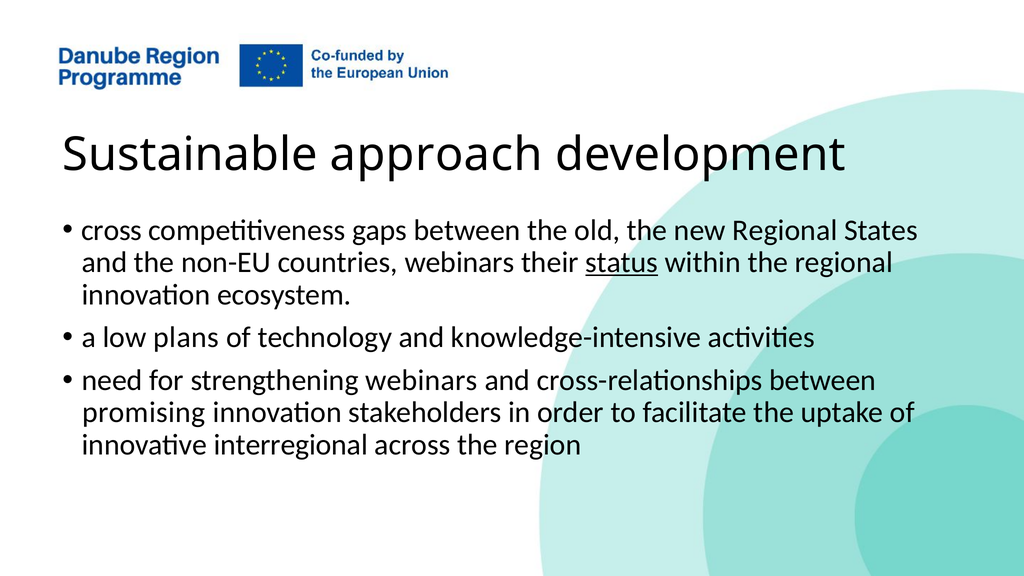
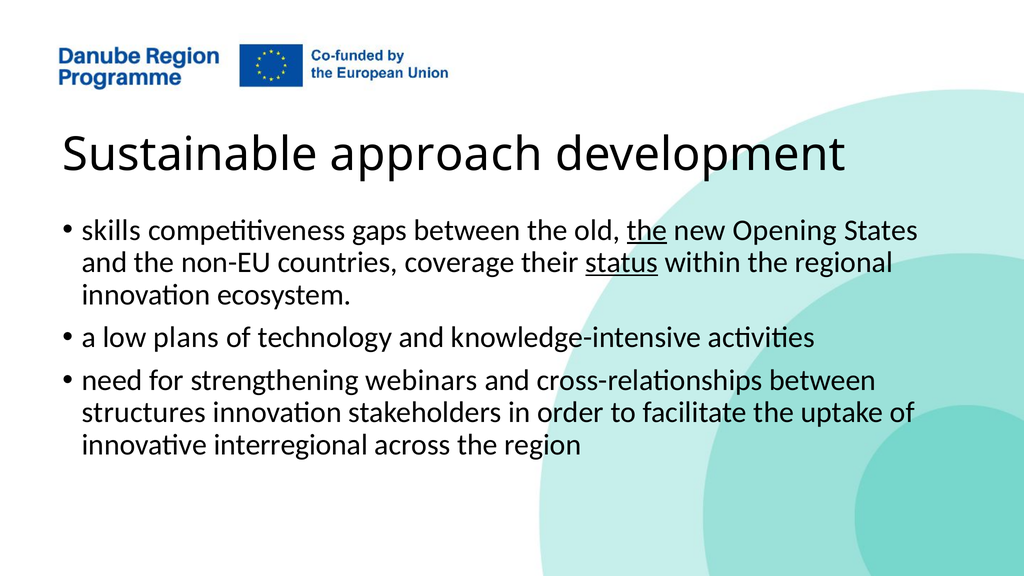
cross: cross -> skills (111, 230)
the underline: none -> present (647, 230)
new Regional: Regional -> Opening (785, 230)
countries webinars: webinars -> coverage (459, 262)
promising: promising -> structures (144, 413)
